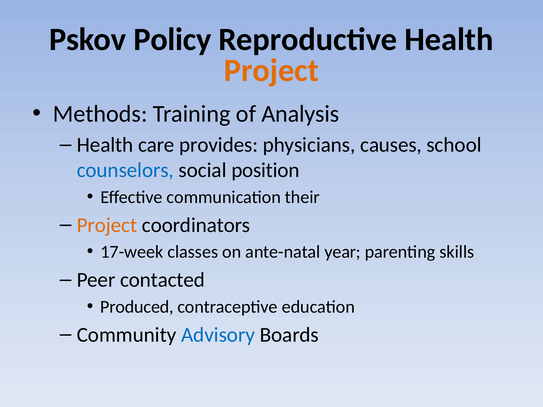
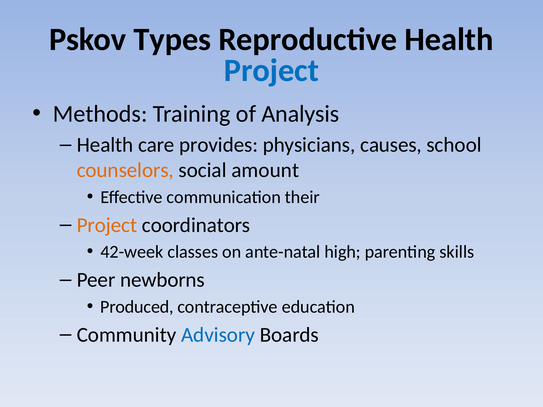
Policy: Policy -> Types (172, 40)
Project colour: orange -> blue (271, 71)
counselors colour: blue -> orange (125, 170)
position: position -> amount (265, 170)
17-week: 17-week -> 42-week (132, 252)
year: year -> high (343, 252)
contacted: contacted -> newborns (163, 280)
